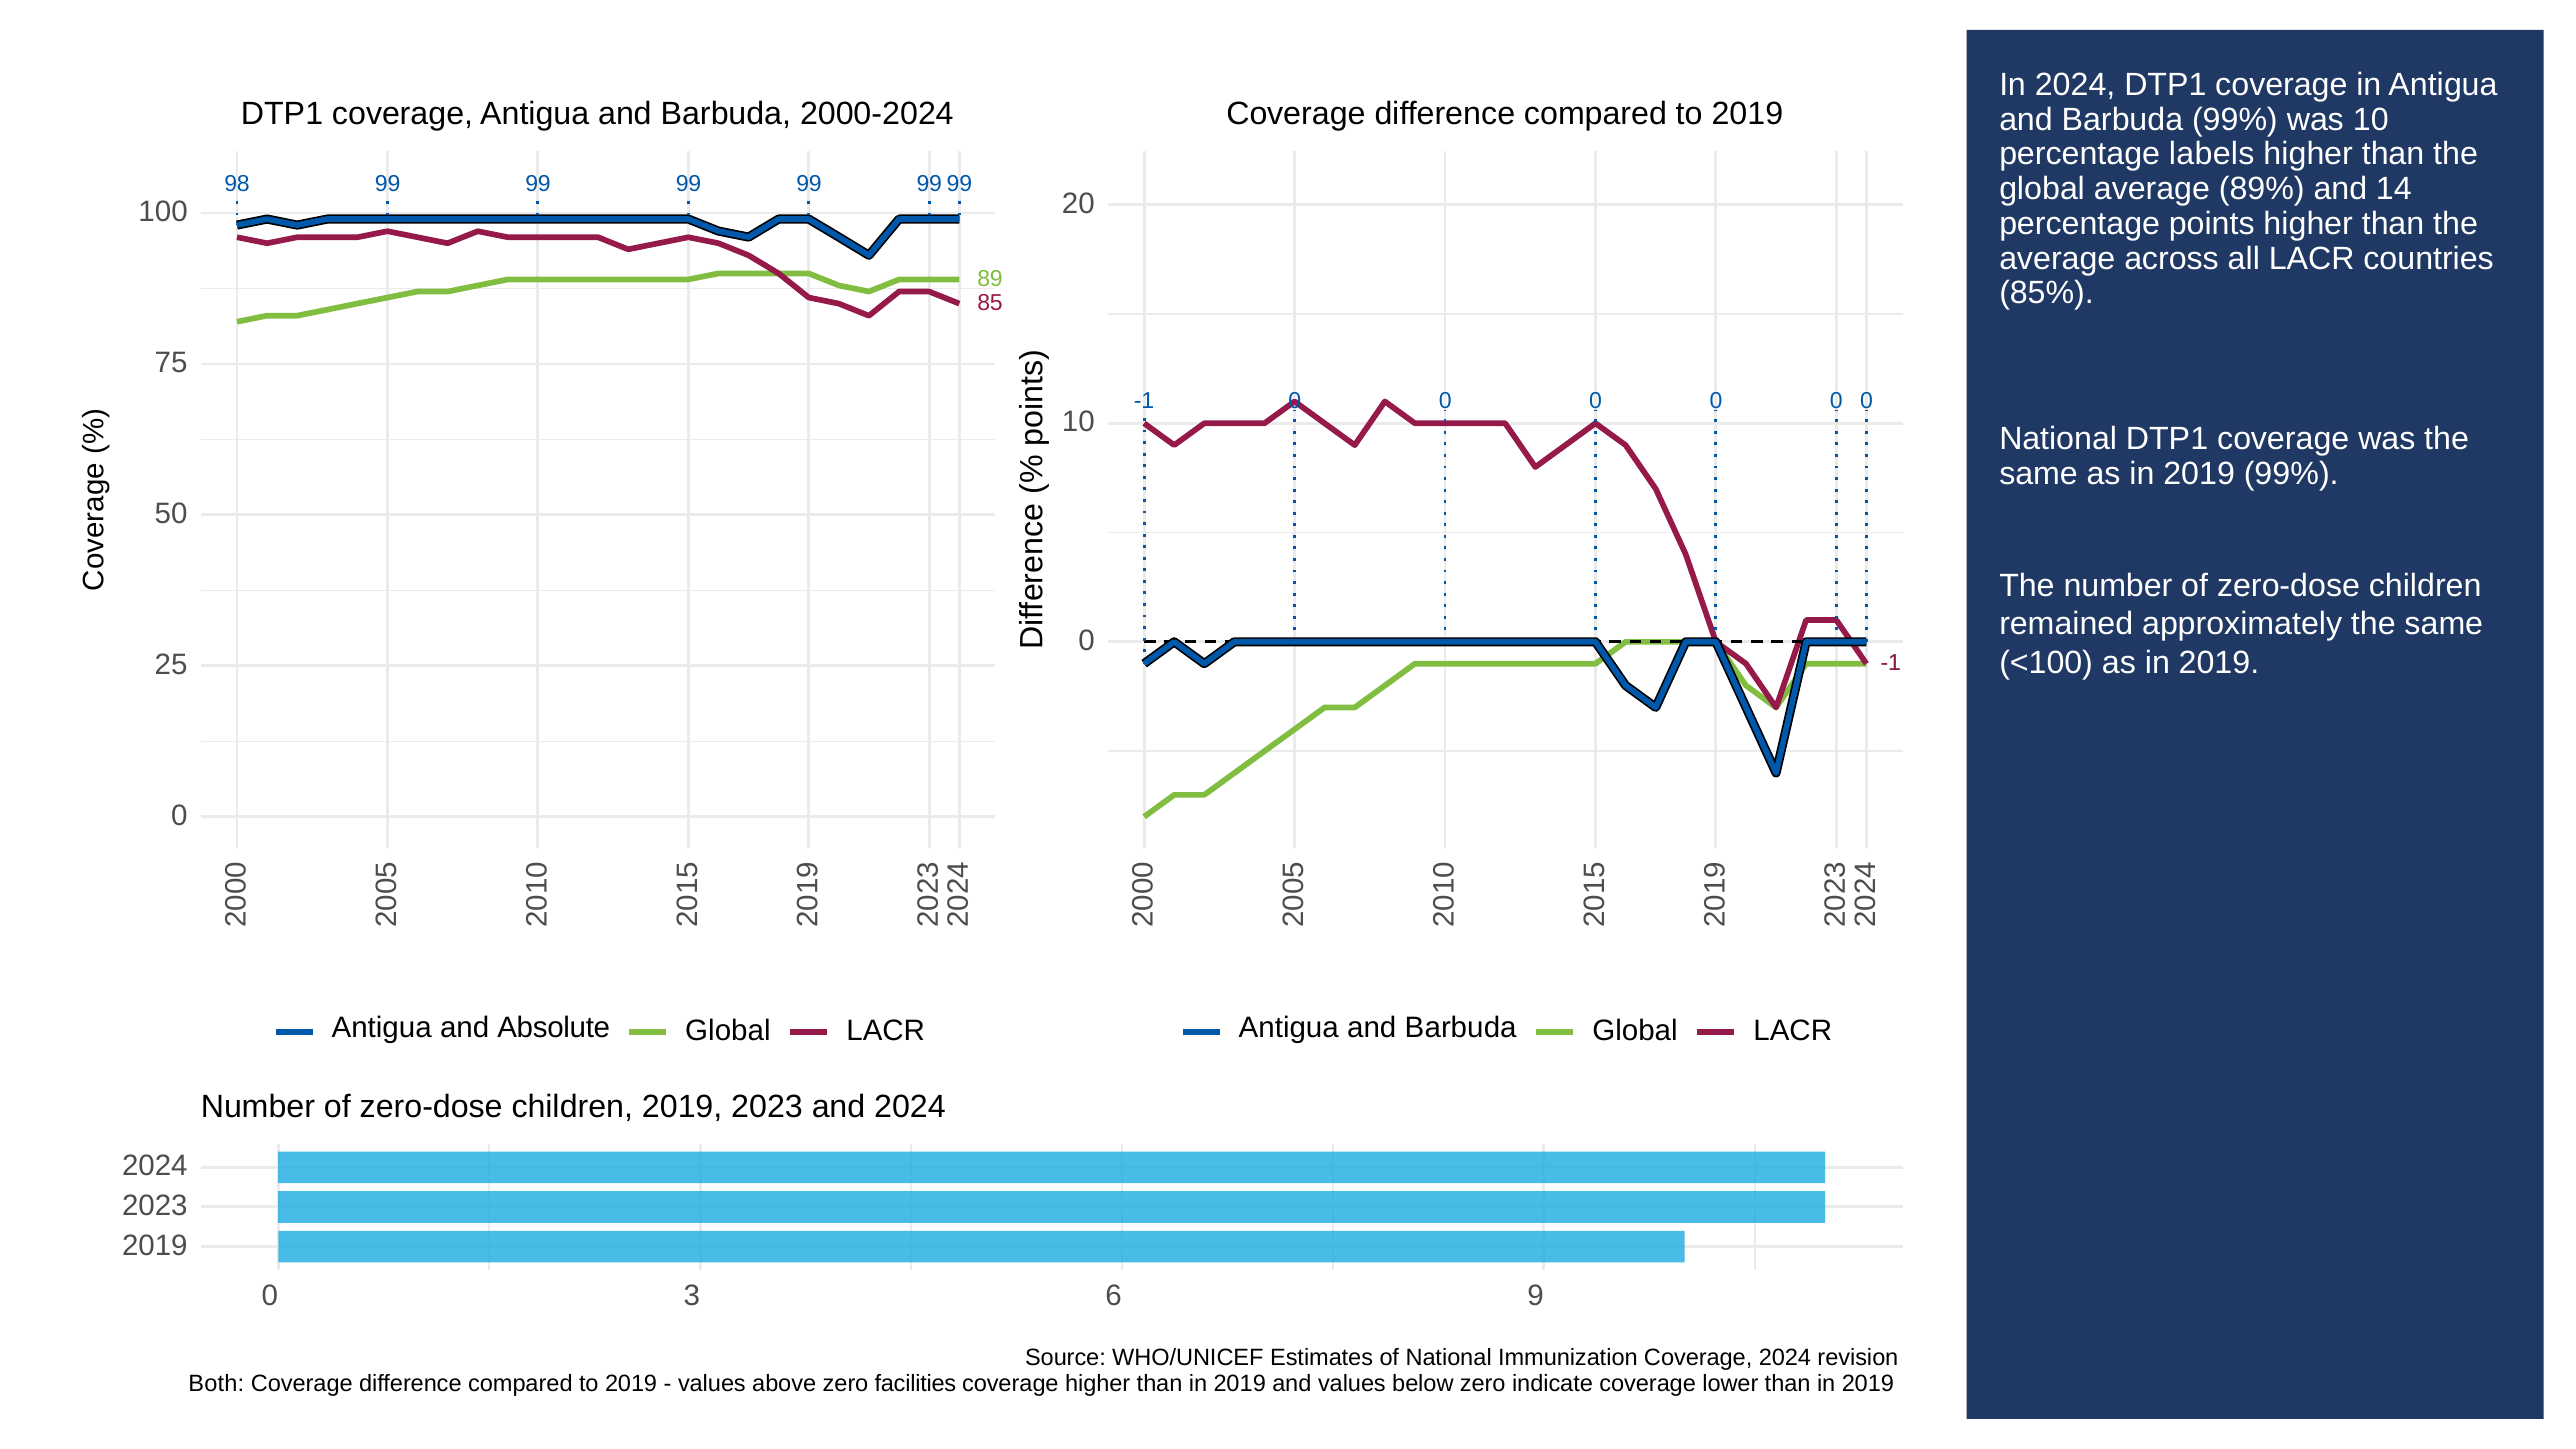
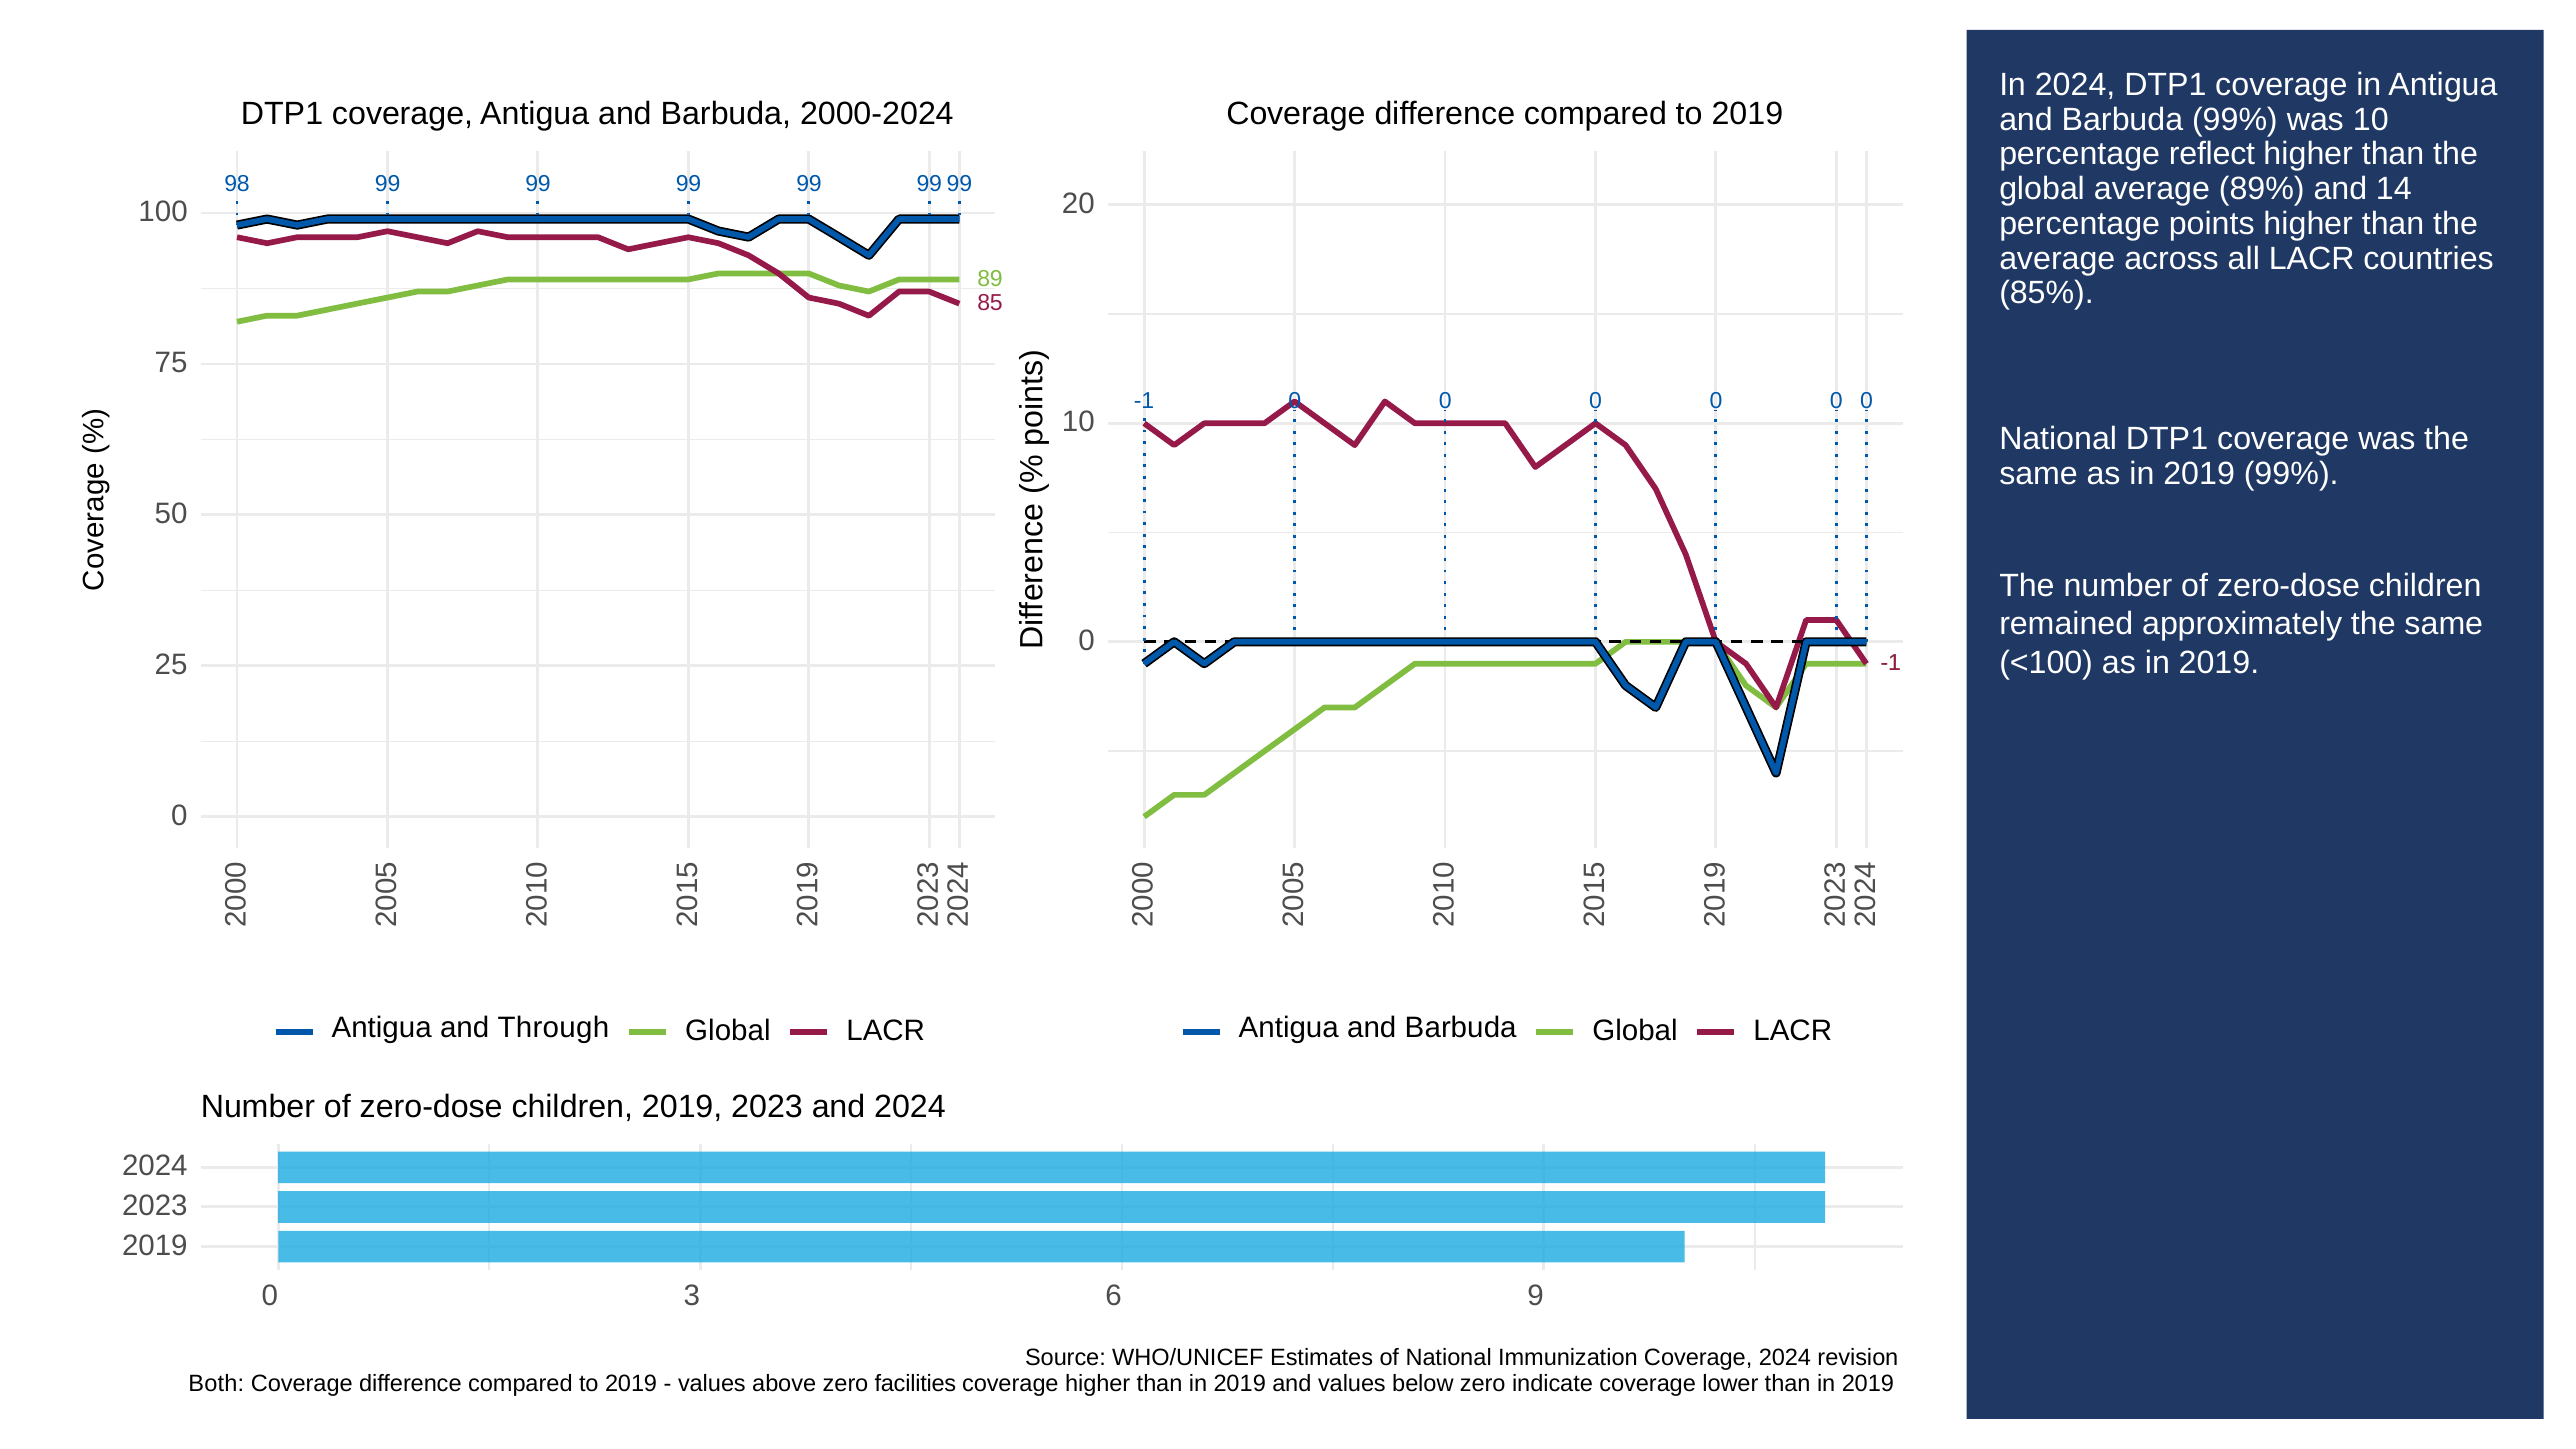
labels: labels -> reflect (2212, 154)
Absolute: Absolute -> Through (553, 1028)
